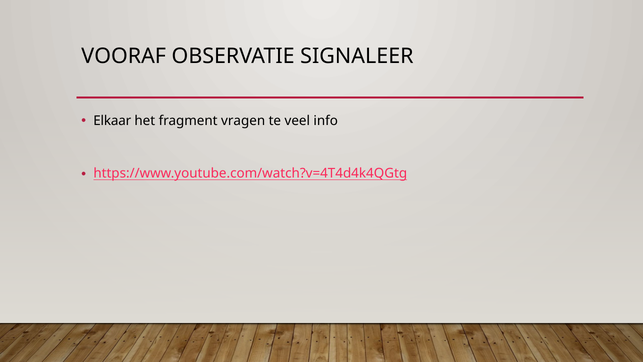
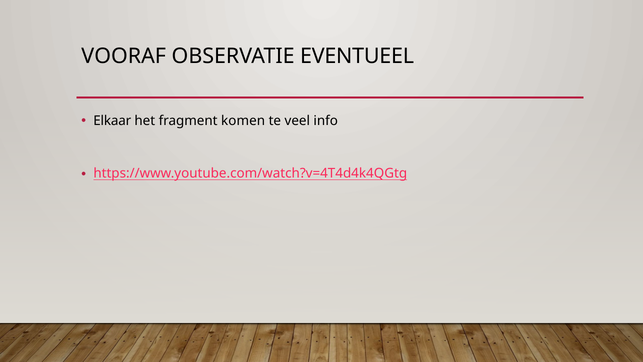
SIGNALEER: SIGNALEER -> EVENTUEEL (357, 56)
vragen: vragen -> komen (243, 121)
